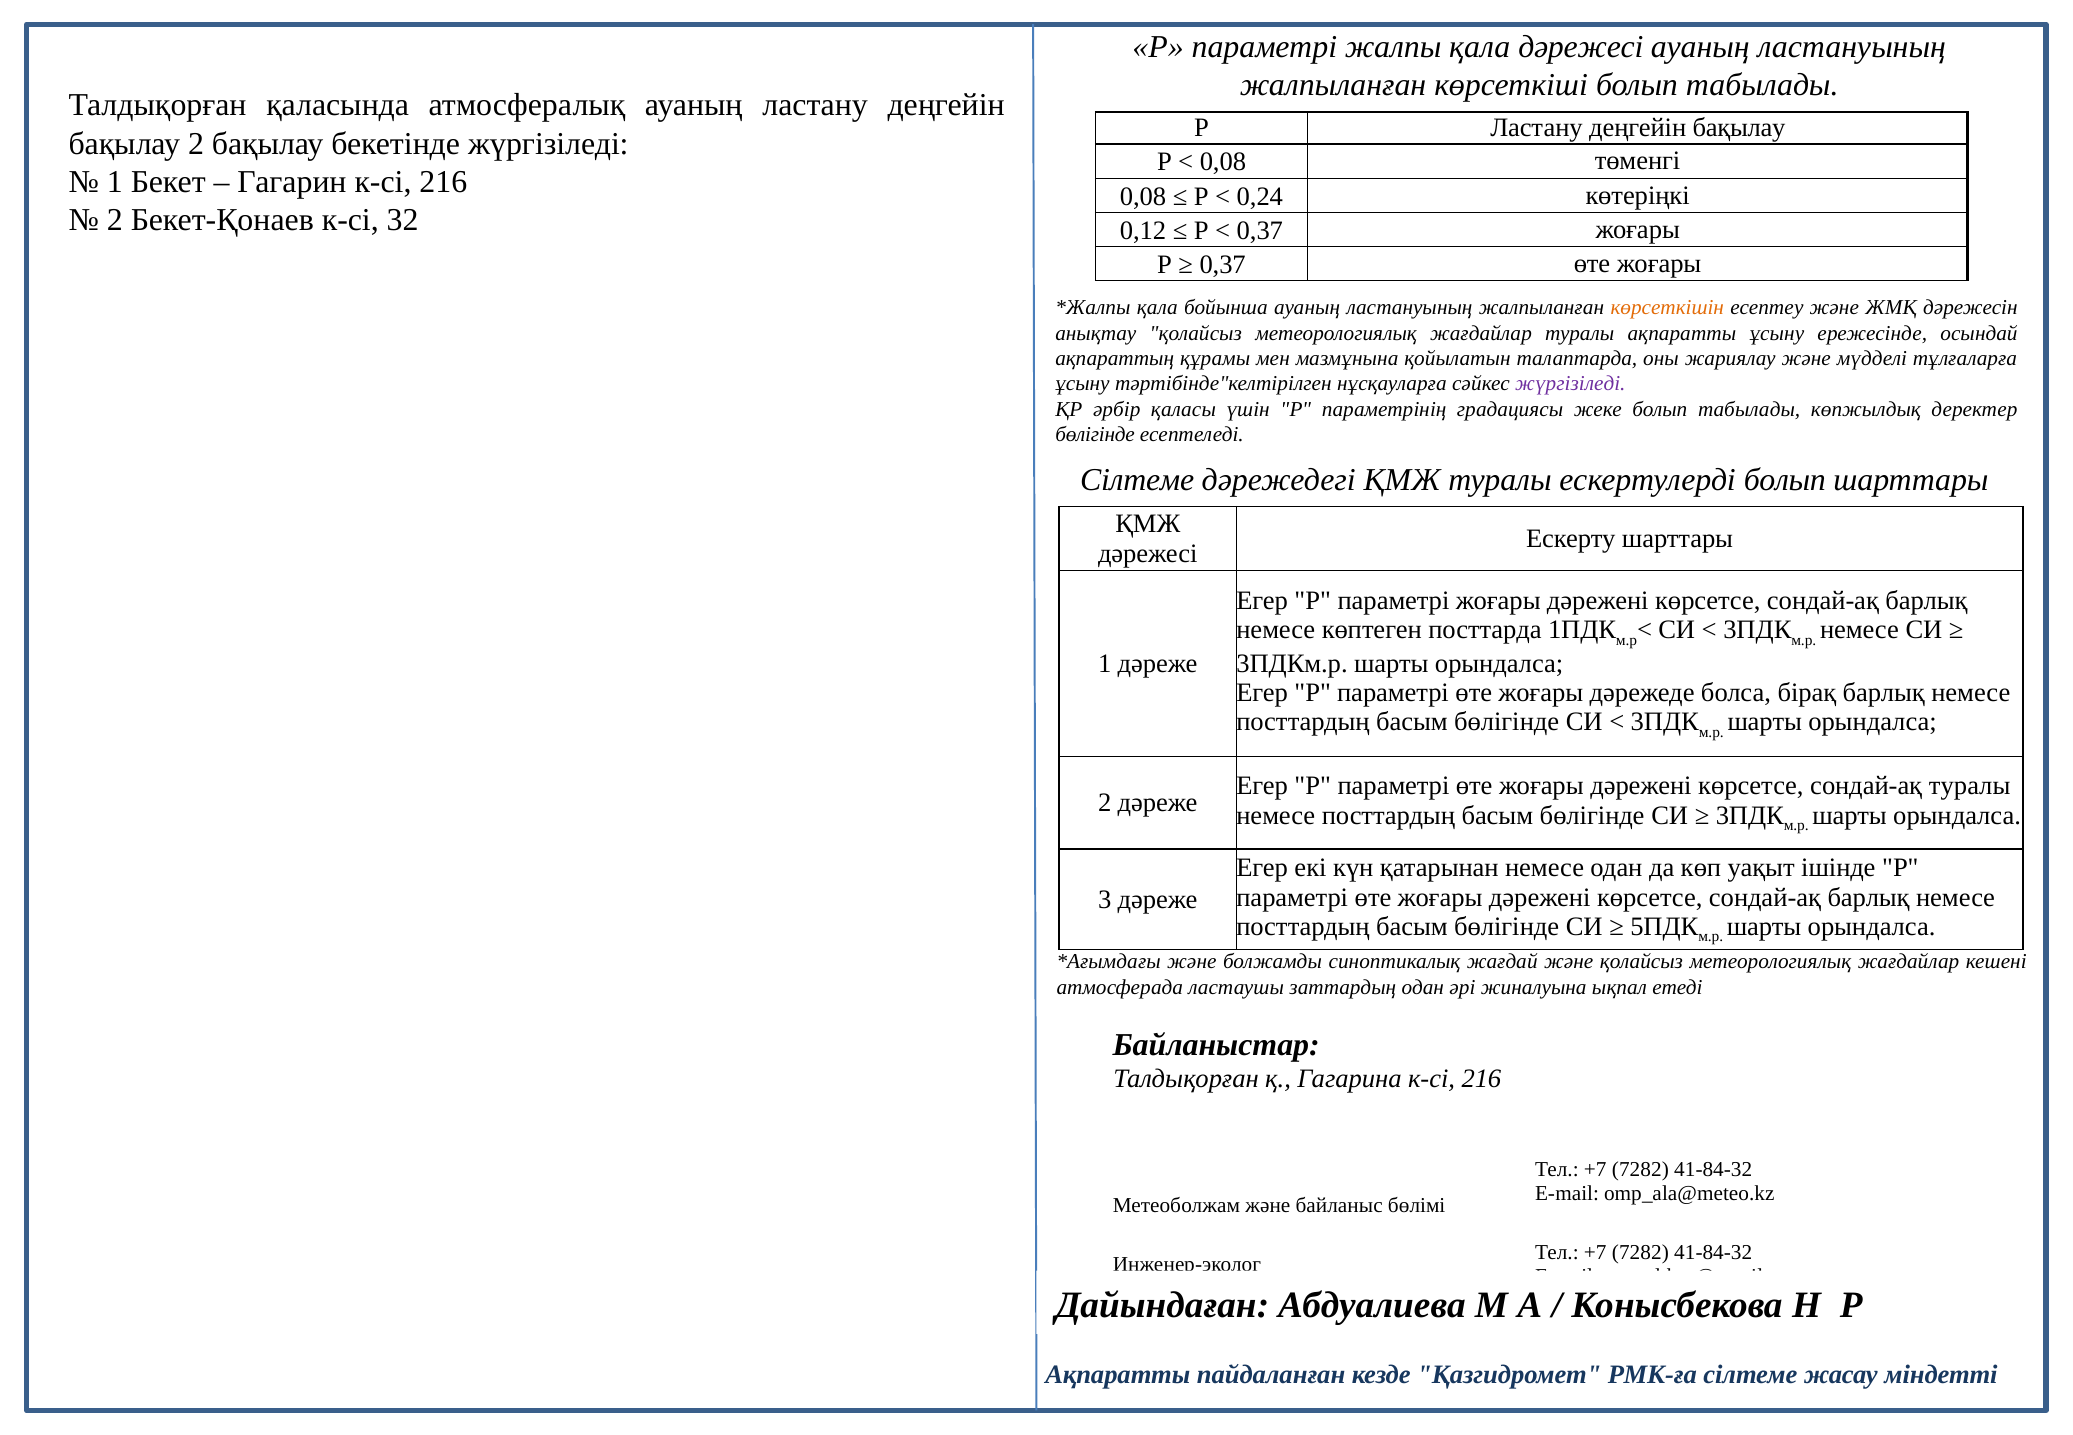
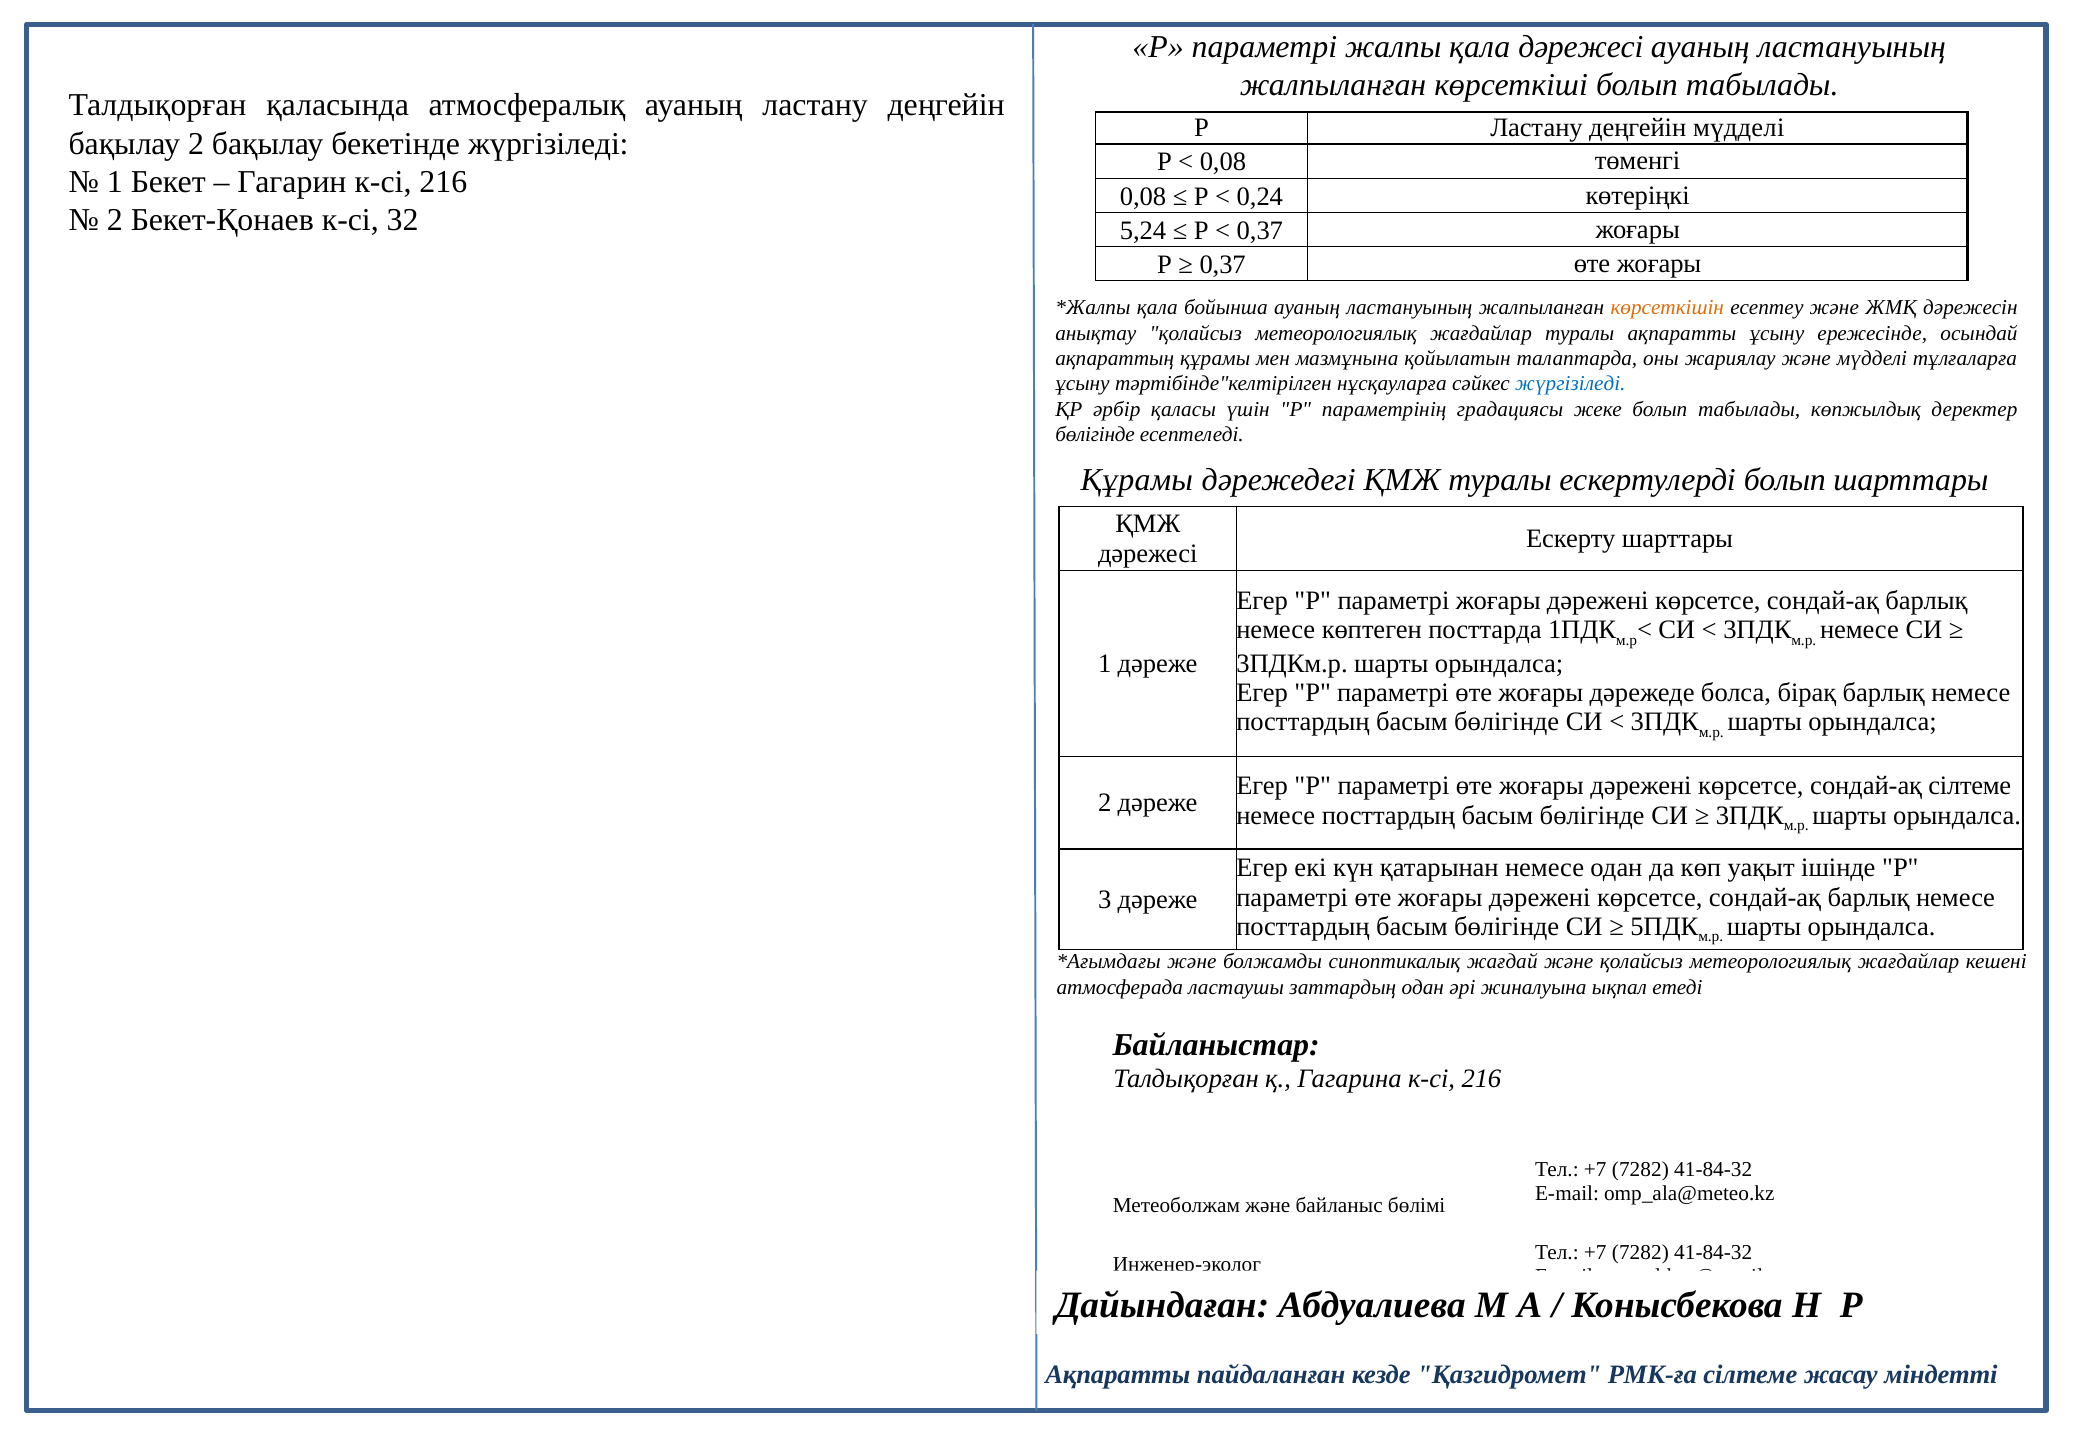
Р Ластану деңгейін бақылау: бақылау -> мүдделі (1739, 128)
0,12: 0,12 -> 5,24 (1143, 231)
жүргізіледі colour: purple -> blue (1570, 384)
Сілтеме: Сілтеме -> Құрамы (1137, 480)
сондай-ақ туралы: туралы -> сілтеме (1970, 786)
